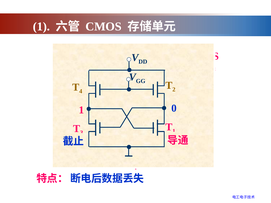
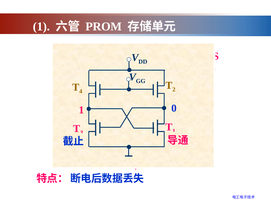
CMOS: CMOS -> PROM (104, 26)
